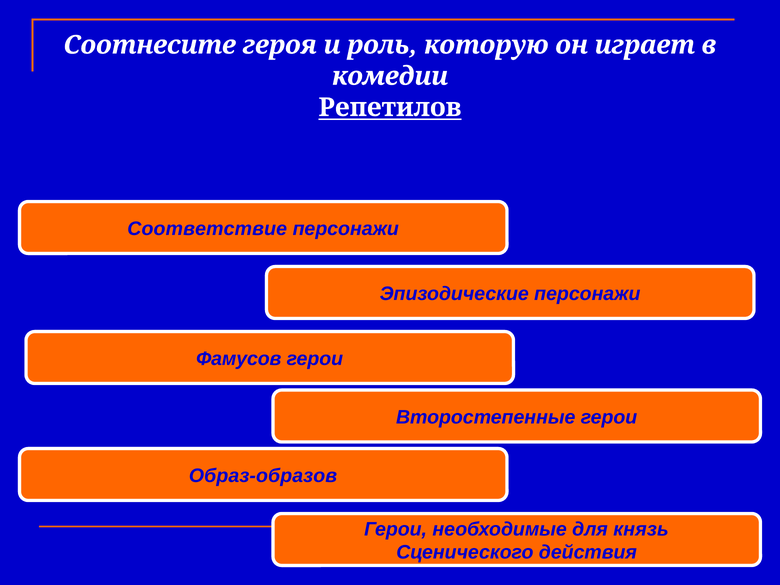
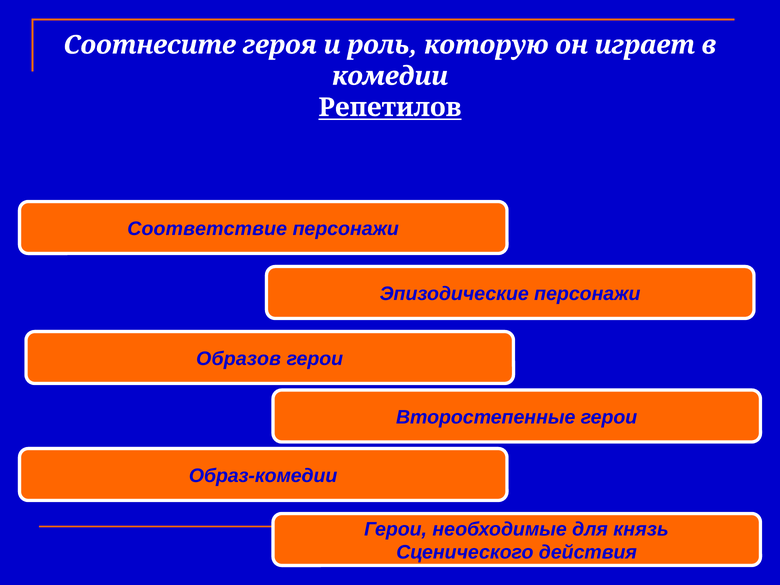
Фамусов: Фамусов -> Образов (239, 359)
Образ-образов: Образ-образов -> Образ-комедии (263, 476)
